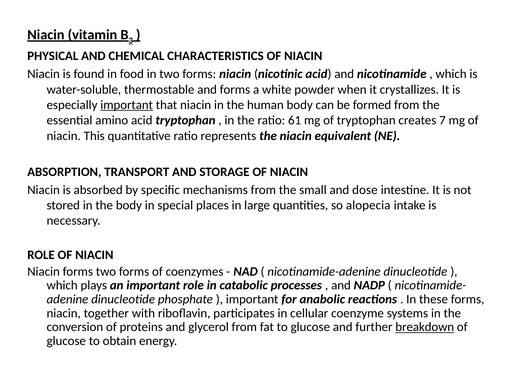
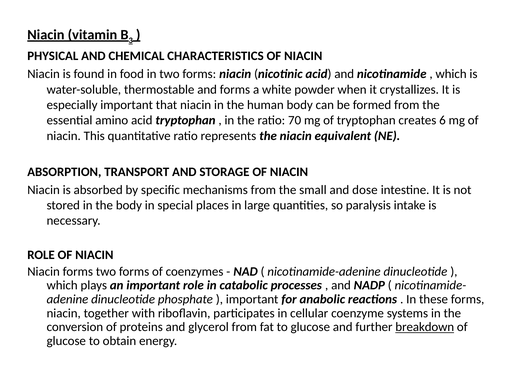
important underline: present -> none (127, 105)
61: 61 -> 70 (295, 120)
7: 7 -> 6 (442, 120)
alopecia: alopecia -> paralysis (368, 205)
